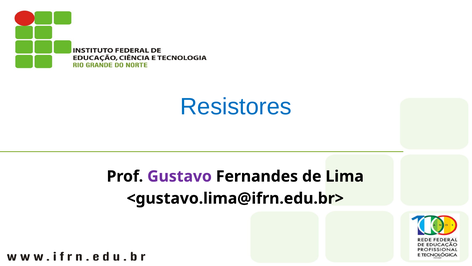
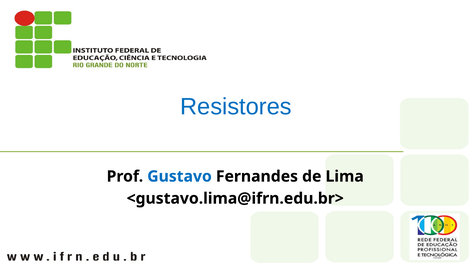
Gustavo colour: purple -> blue (180, 176)
